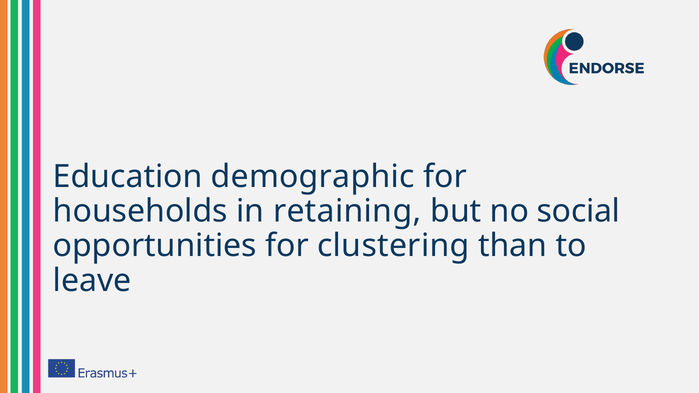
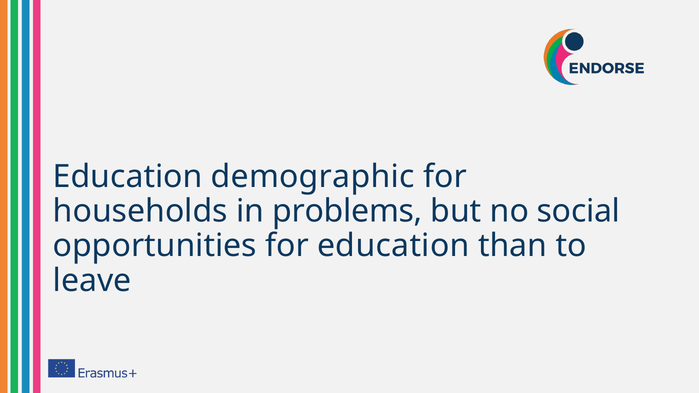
retaining: retaining -> problems (347, 211)
for clustering: clustering -> education (393, 246)
